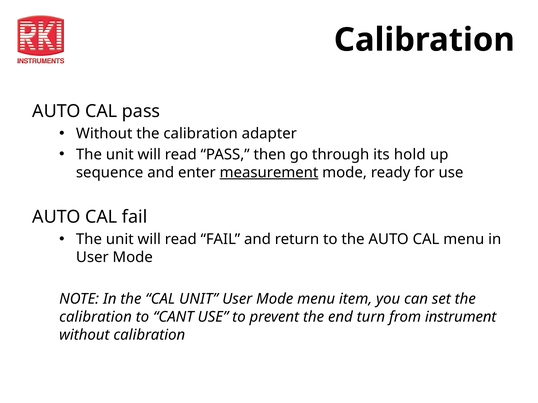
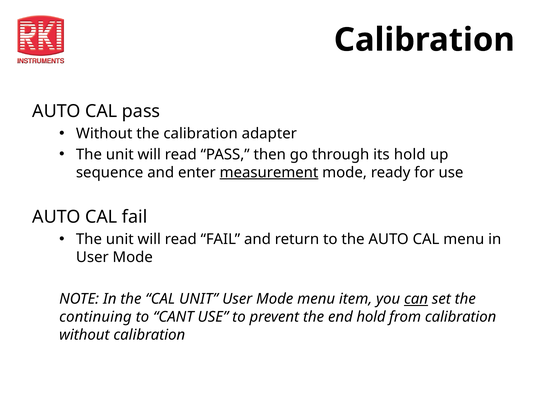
can underline: none -> present (416, 299)
calibration: calibration -> continuing (95, 317)
end turn: turn -> hold (371, 317)
from instrument: instrument -> calibration (461, 317)
